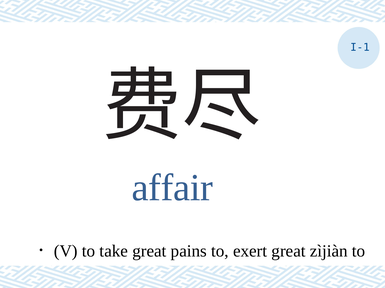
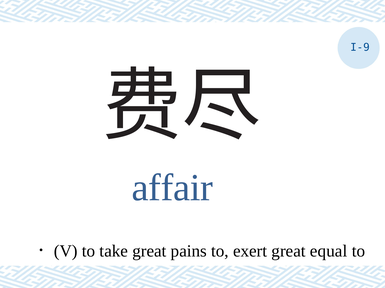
I-1: I-1 -> I-9 (360, 48)
zìjiàn: zìjiàn -> equal (329, 252)
